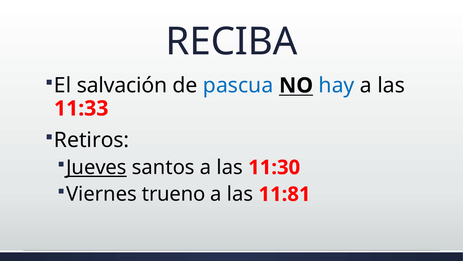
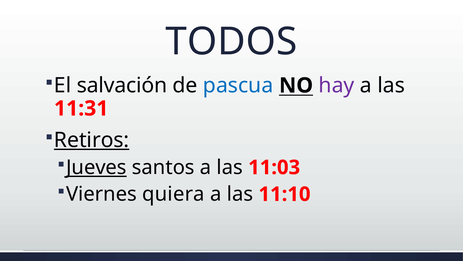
RECIBA: RECIBA -> TODOS (231, 42)
hay colour: blue -> purple (336, 85)
11:33: 11:33 -> 11:31 (81, 108)
Retiros underline: none -> present (92, 140)
11:30: 11:30 -> 11:03 (274, 167)
trueno: trueno -> quiera (173, 194)
11:81: 11:81 -> 11:10 (285, 194)
